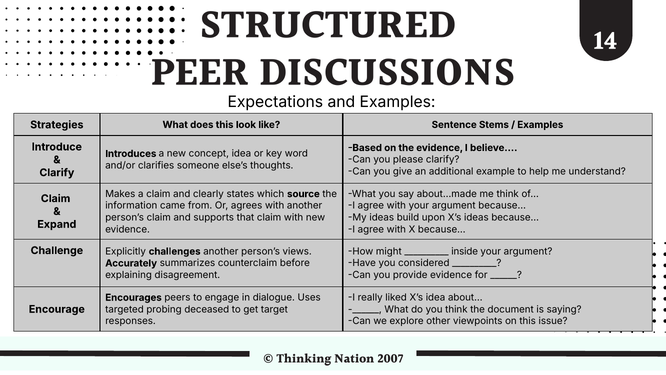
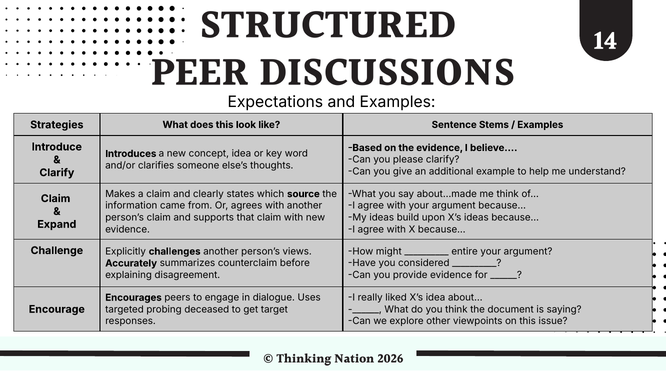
inside: inside -> entire (465, 251)
2007: 2007 -> 2026 (390, 359)
